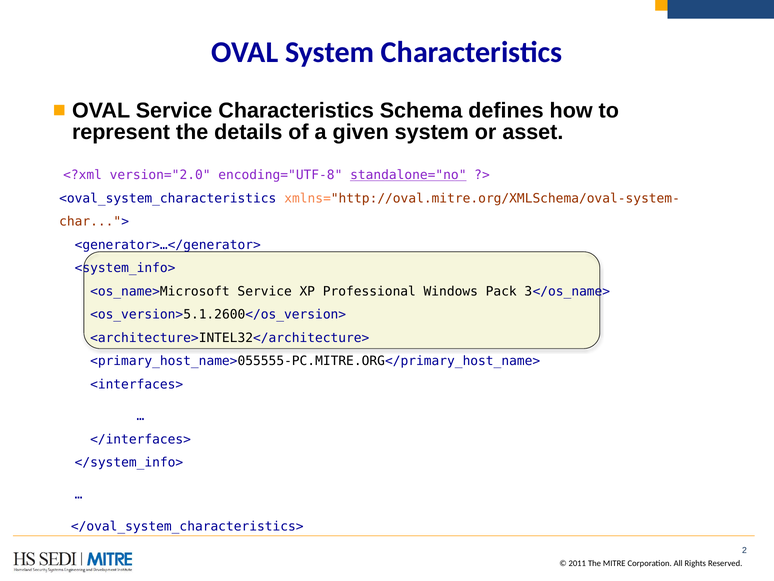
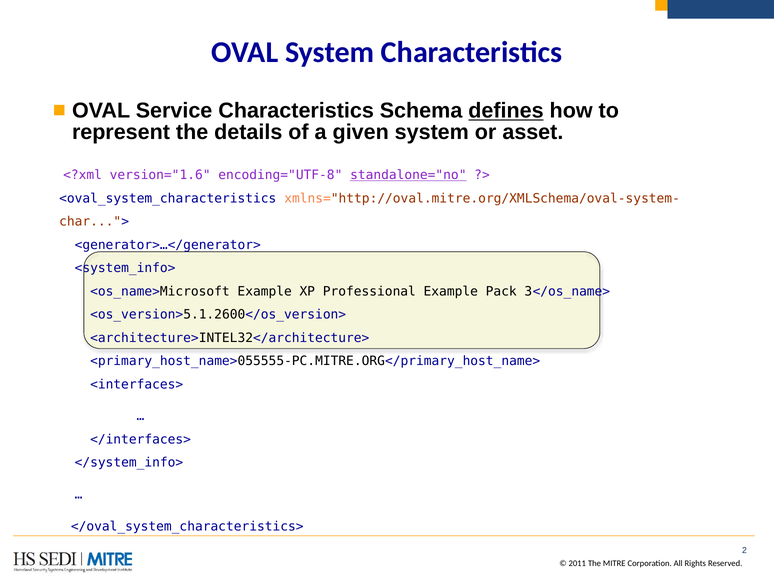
defines underline: none -> present (506, 111)
version="2.0: version="2.0 -> version="1.6 (160, 175)
<os_name>Microsoft Service: Service -> Example (265, 291)
Professional Windows: Windows -> Example (451, 291)
